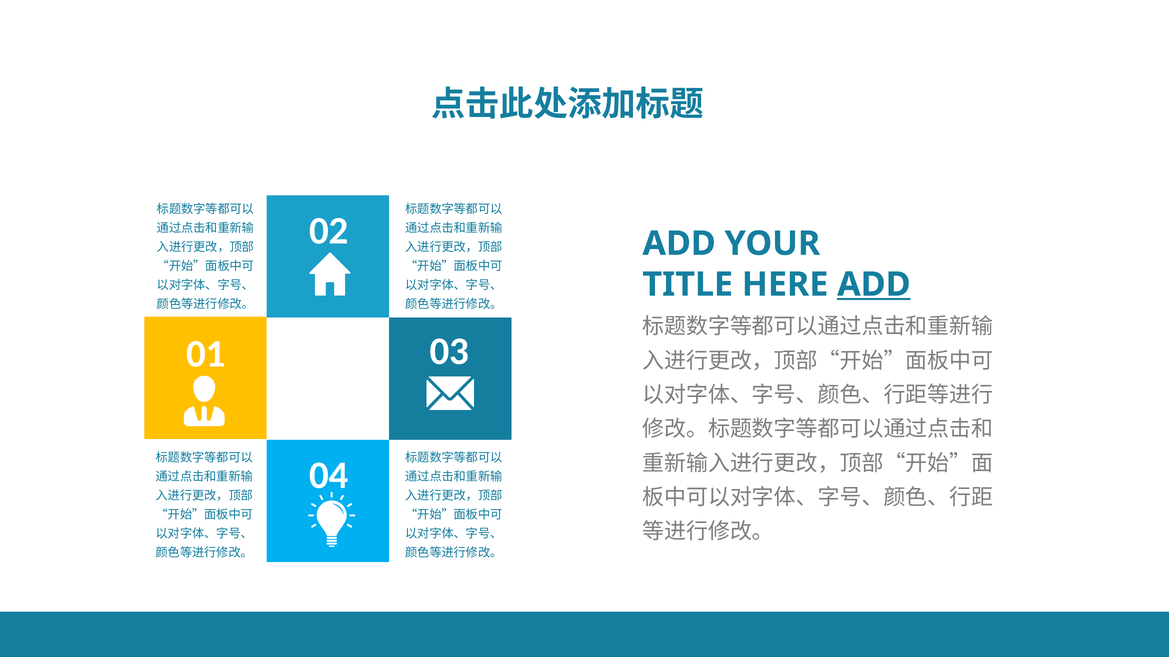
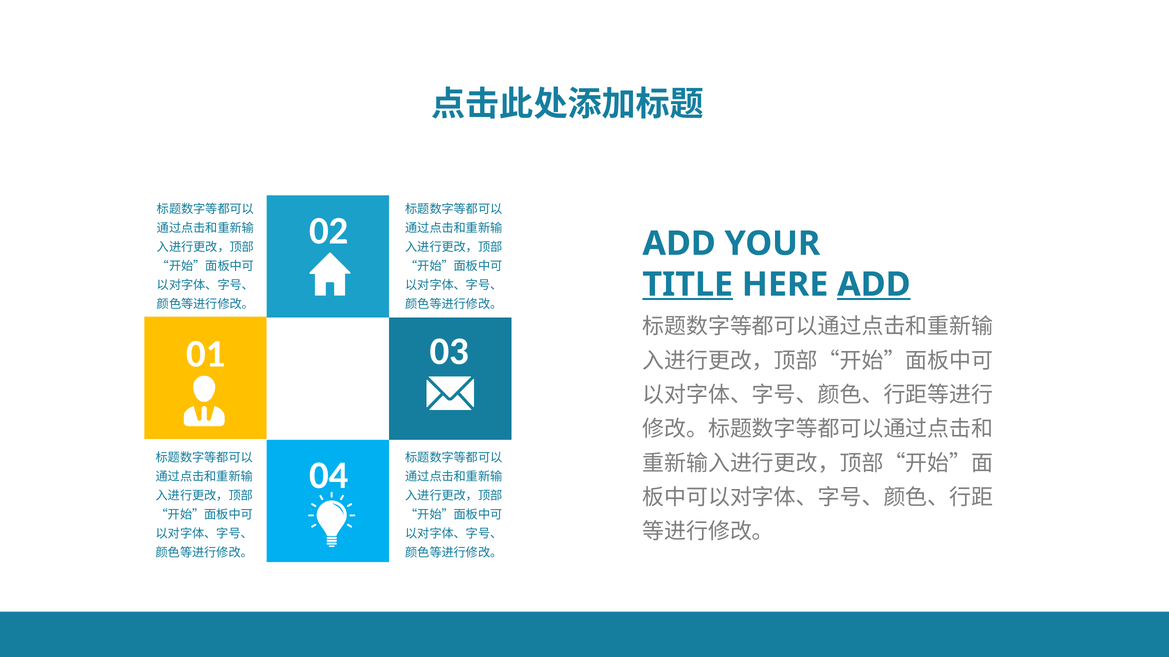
TITLE underline: none -> present (688, 285)
